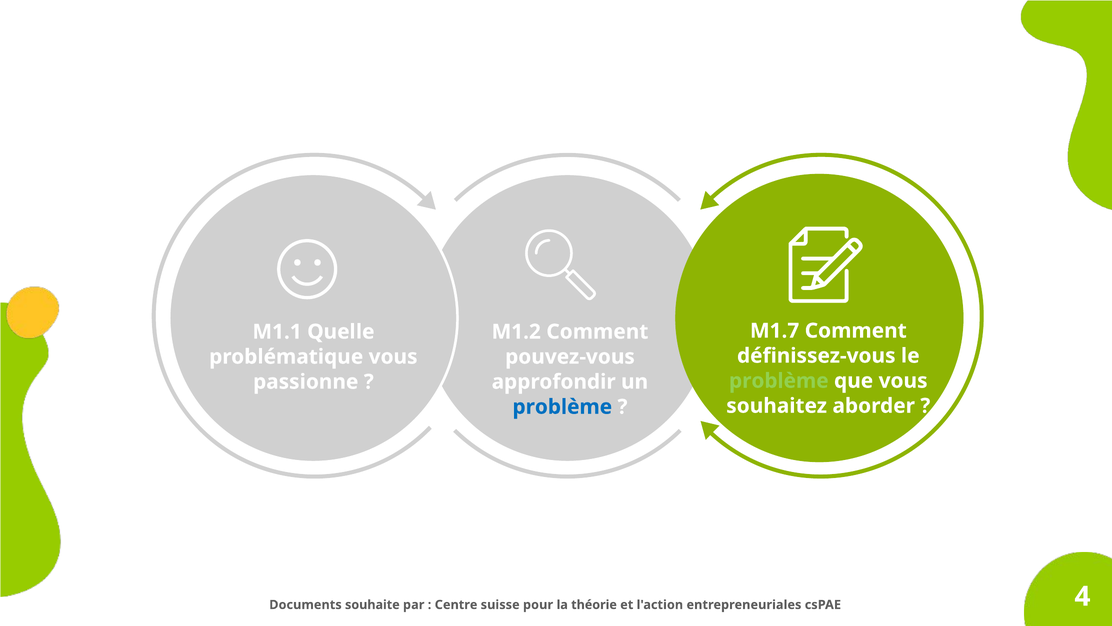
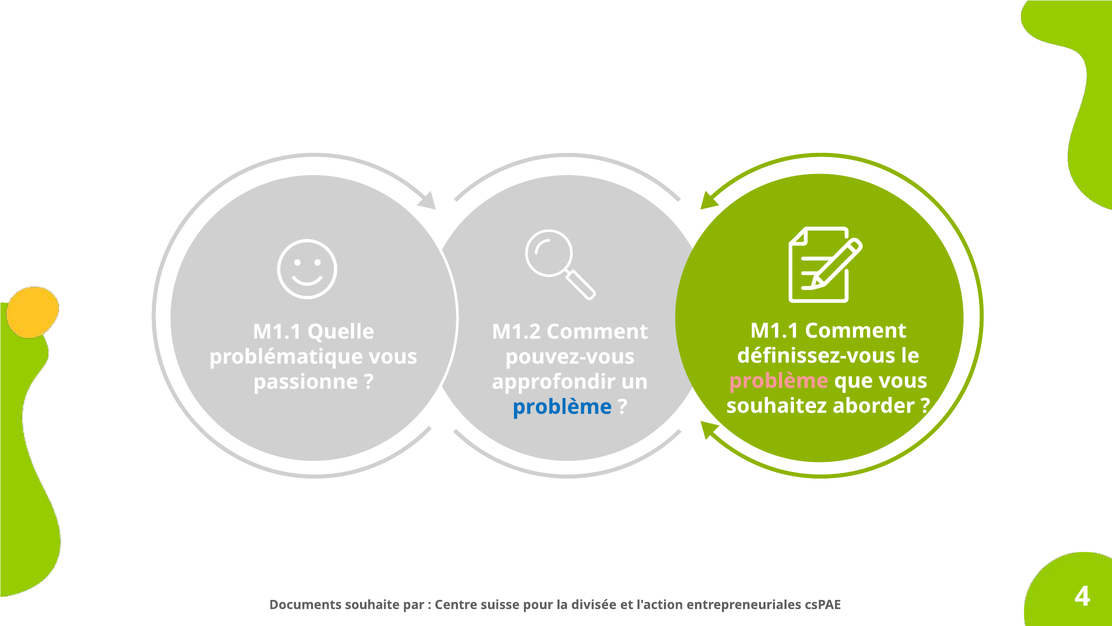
M1.7: M1.7 -> M1.1 (775, 331)
problème colour: light green -> pink (779, 381)
théorie: théorie -> divisée (594, 604)
